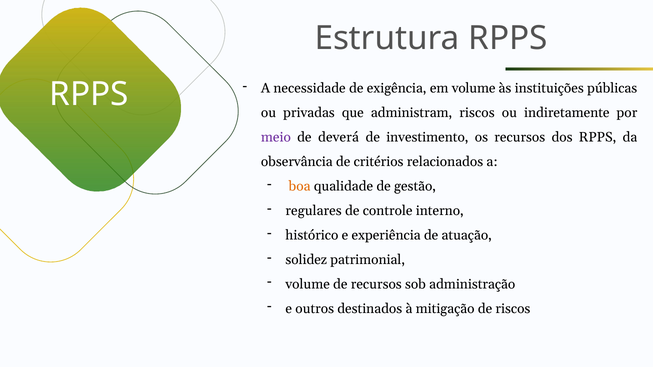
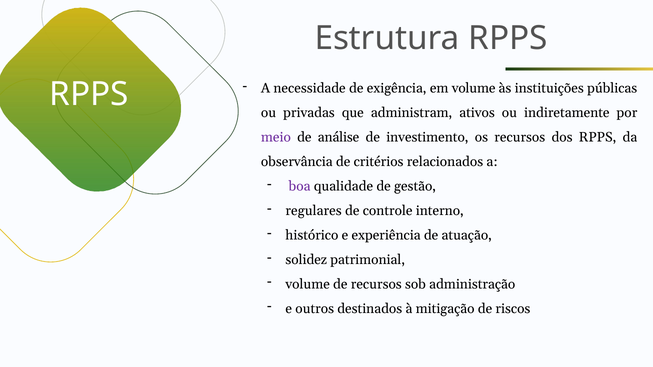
administram riscos: riscos -> ativos (477, 113)
deverá: deverá -> análise (339, 138)
boa colour: orange -> purple (300, 186)
